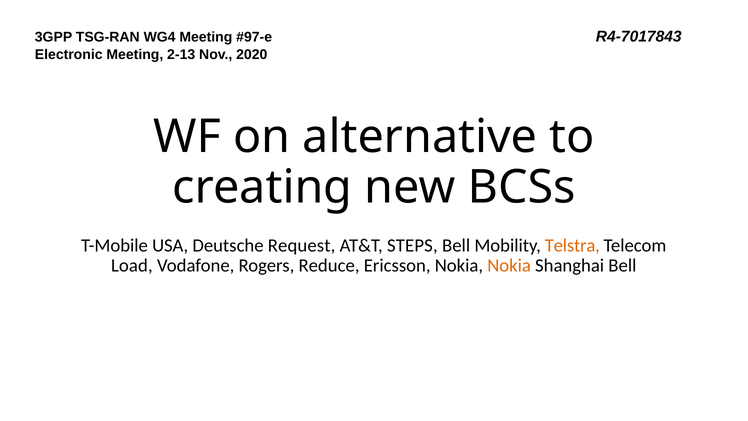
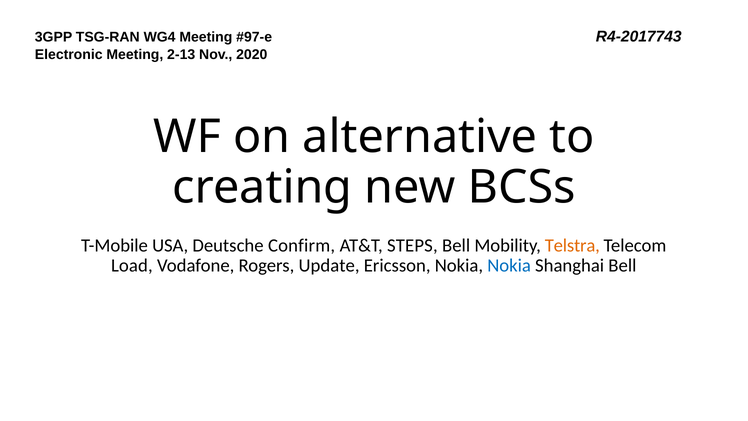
R4-7017843: R4-7017843 -> R4-2017743 (639, 37)
Request: Request -> Confirm (302, 245)
Reduce: Reduce -> Update (329, 266)
Nokia colour: orange -> blue (509, 266)
